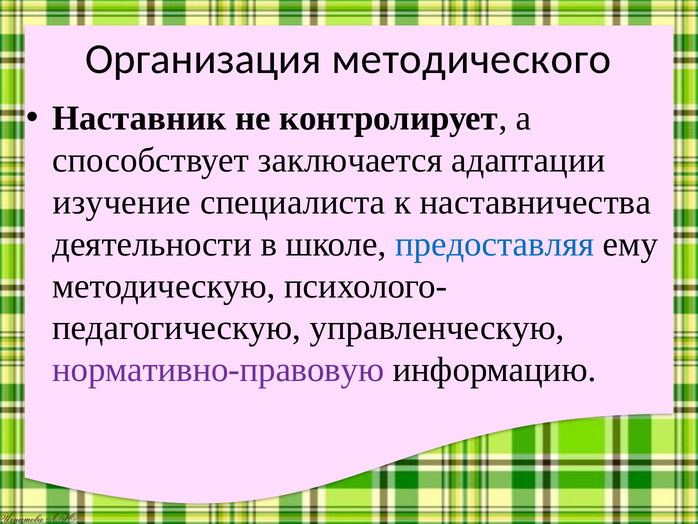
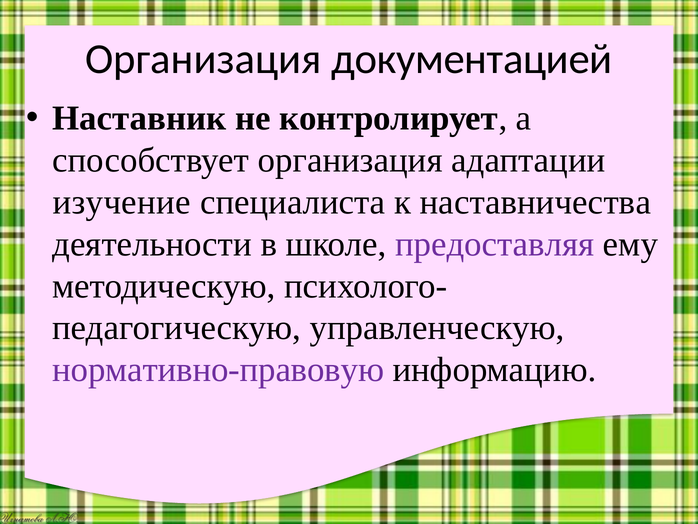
методического: методического -> документацией (472, 59)
способствует заключается: заключается -> организация (350, 160)
предоставляя colour: blue -> purple (495, 244)
